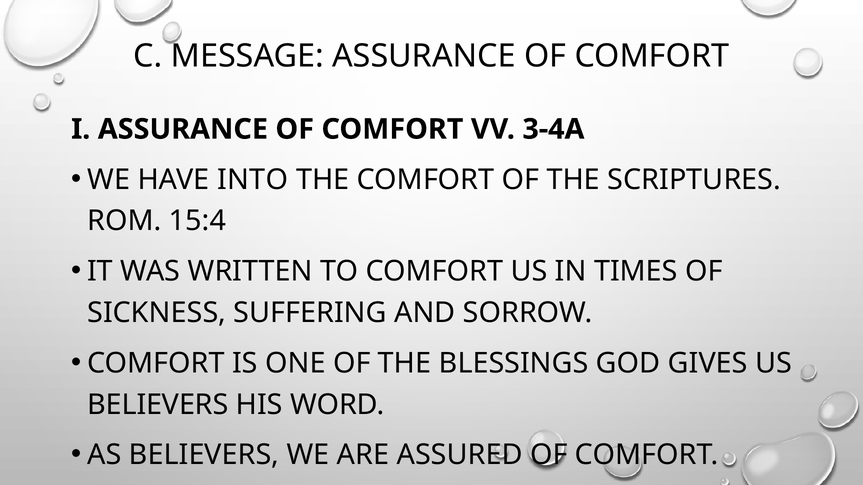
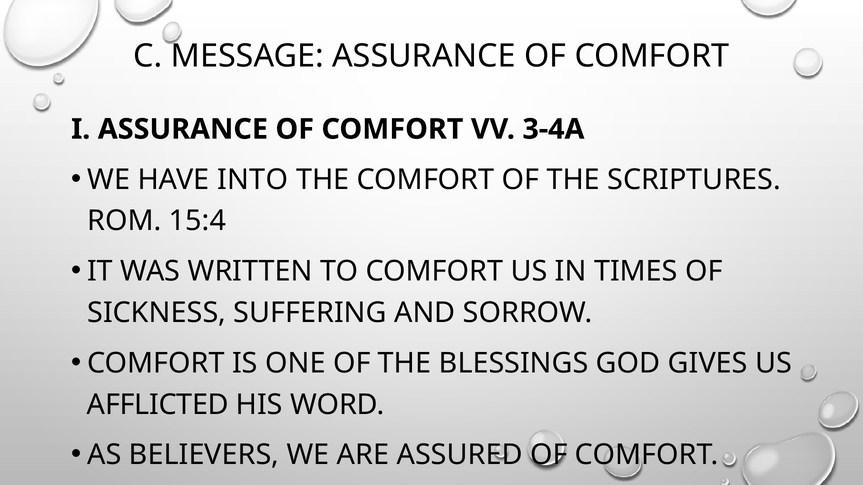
BELIEVERS: BELIEVERS -> AFFLICTED (158, 405)
